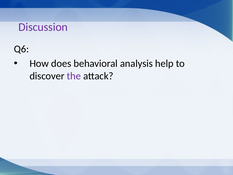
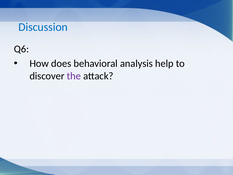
Discussion colour: purple -> blue (43, 27)
